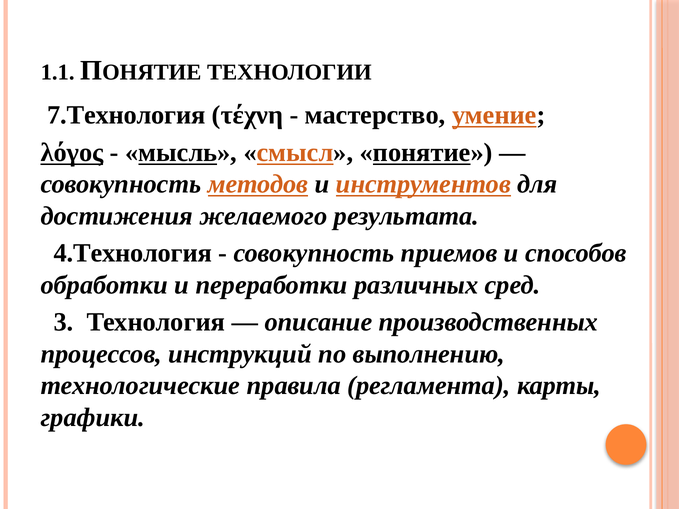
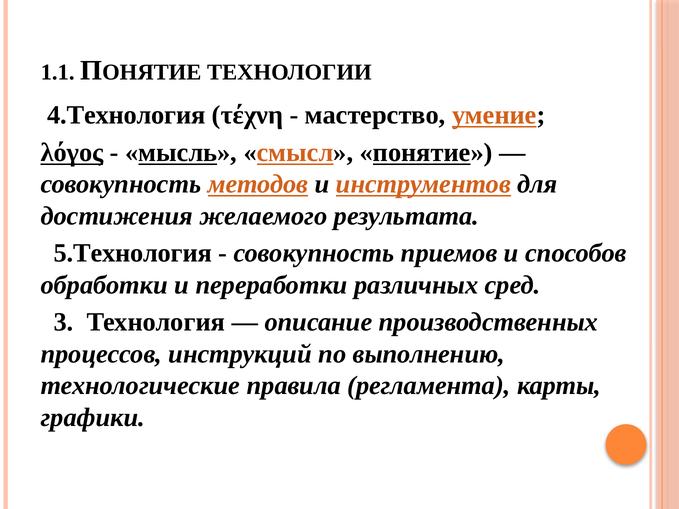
7.Технология: 7.Технология -> 4.Технология (126, 115)
4.Технология: 4.Технология -> 5.Технология (133, 253)
